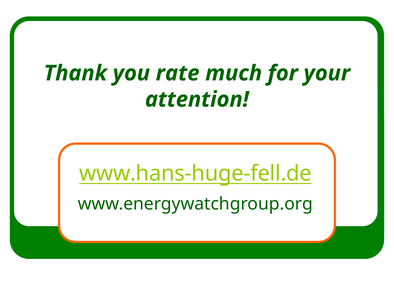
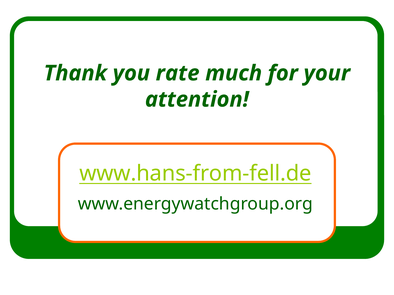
www.hans-huge-fell.de: www.hans-huge-fell.de -> www.hans-from-fell.de (195, 174)
